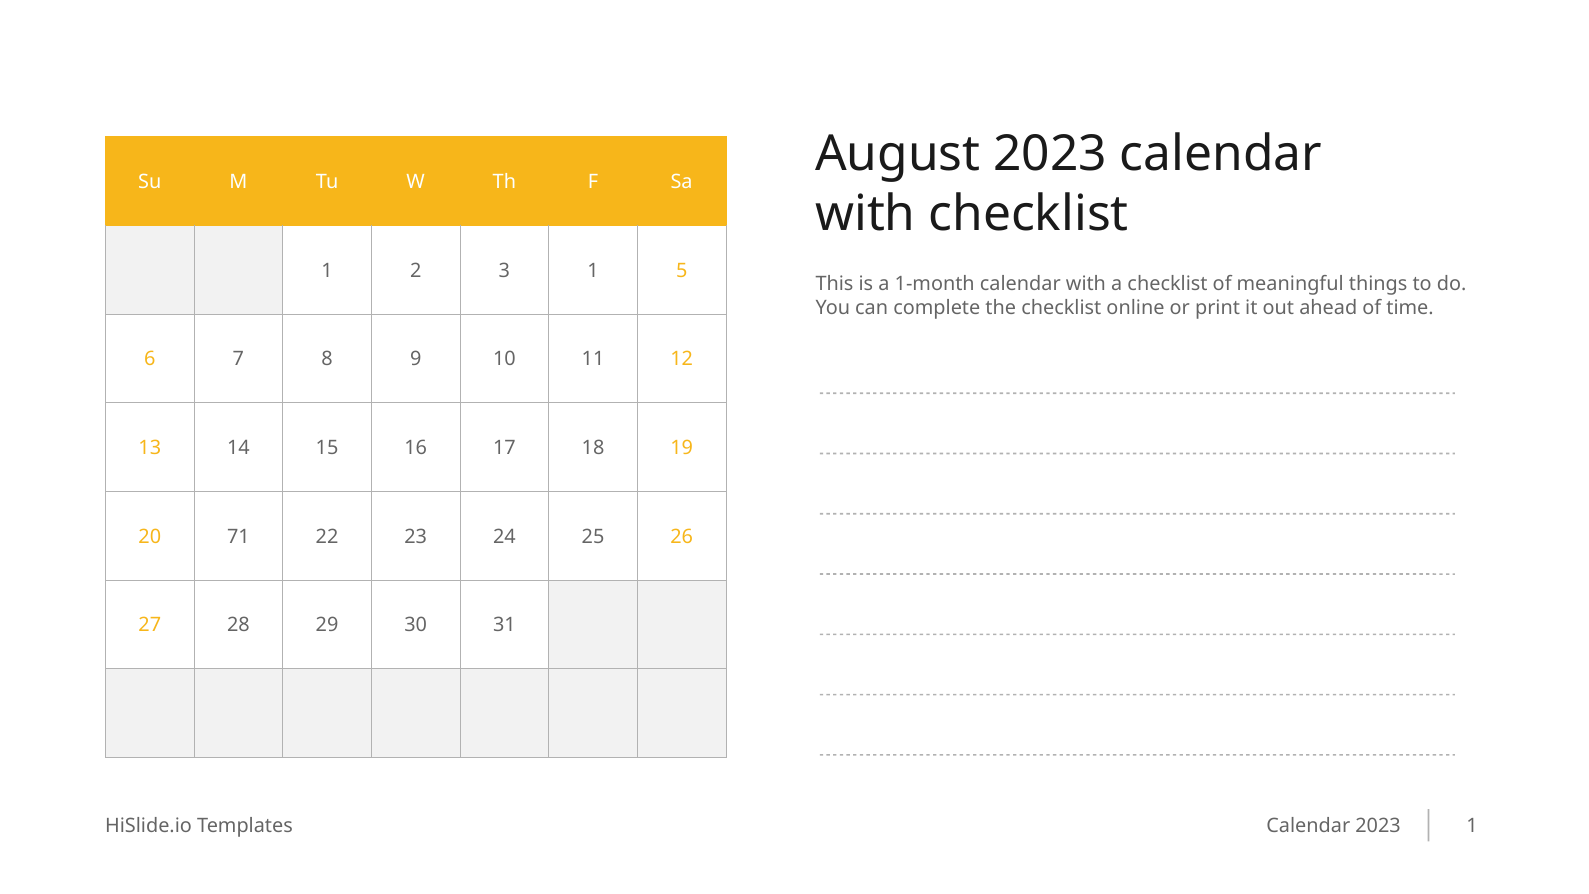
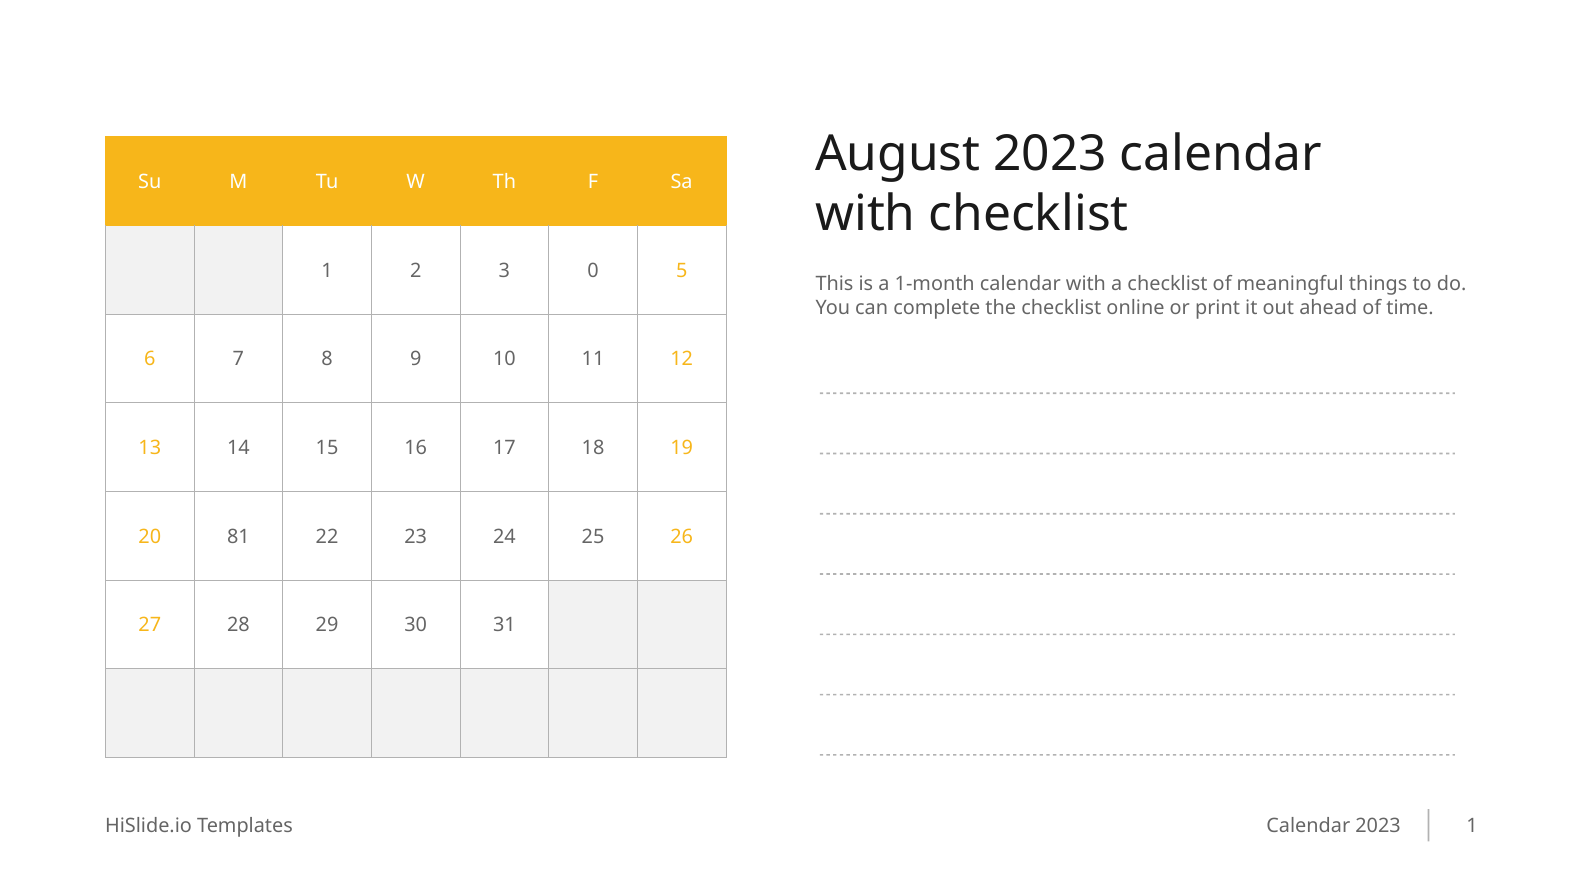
3 1: 1 -> 0 (593, 271)
71: 71 -> 81 (238, 537)
